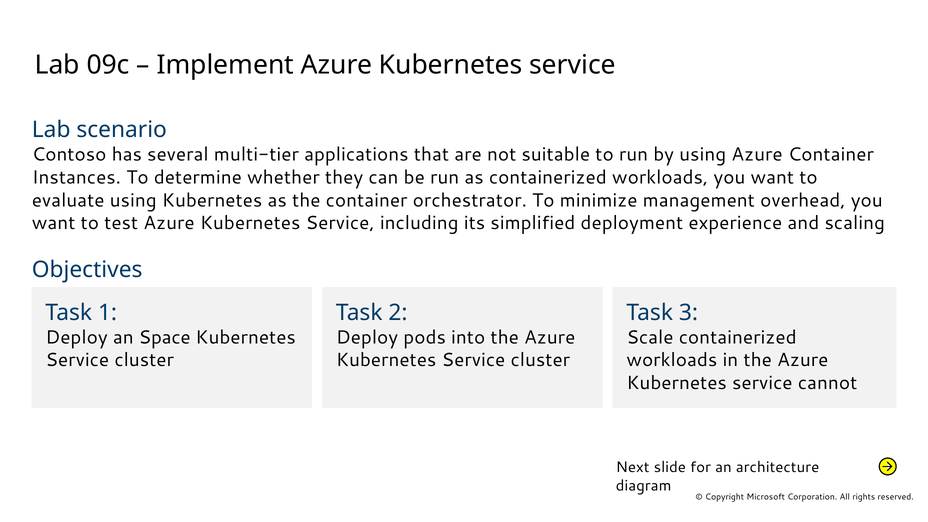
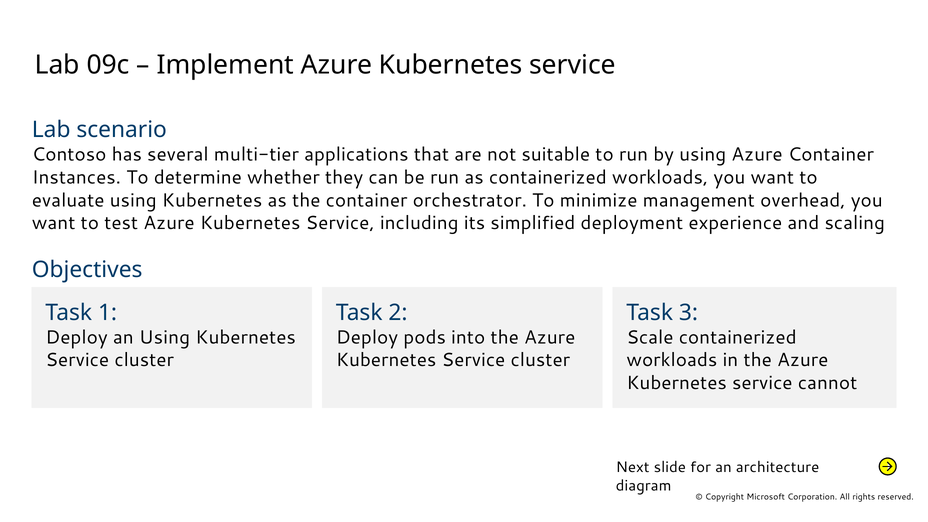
an Space: Space -> Using (164, 337)
